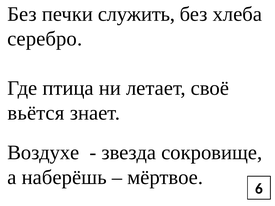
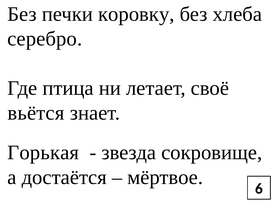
служить: служить -> коровку (136, 14)
Воздухе: Воздухе -> Горькая (43, 153)
наберёшь: наберёшь -> достаётся (64, 177)
